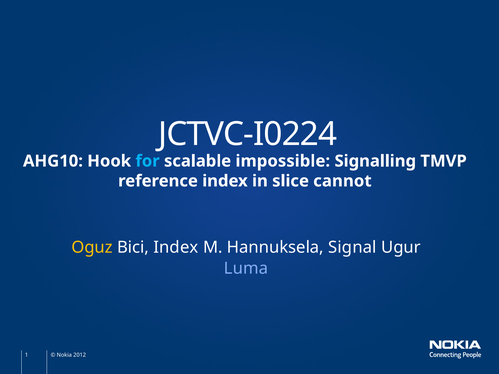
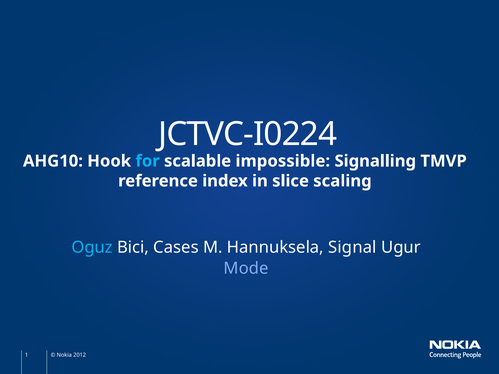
cannot: cannot -> scaling (342, 181)
Oguz colour: yellow -> light blue (92, 248)
Bici Index: Index -> Cases (176, 248)
Luma: Luma -> Mode (246, 268)
